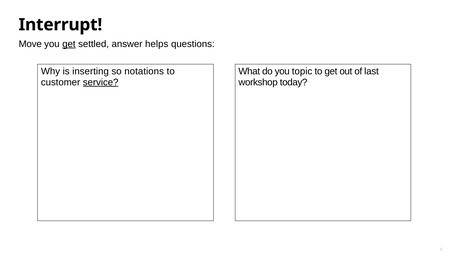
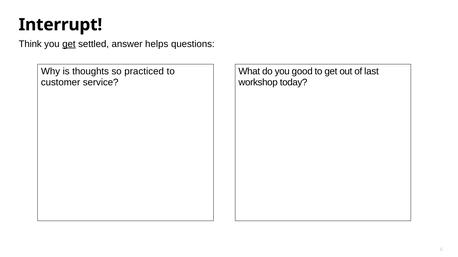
Move: Move -> Think (30, 44)
inserting: inserting -> thoughts (91, 72)
notations: notations -> practiced (144, 72)
topic: topic -> good (302, 72)
service underline: present -> none (101, 83)
